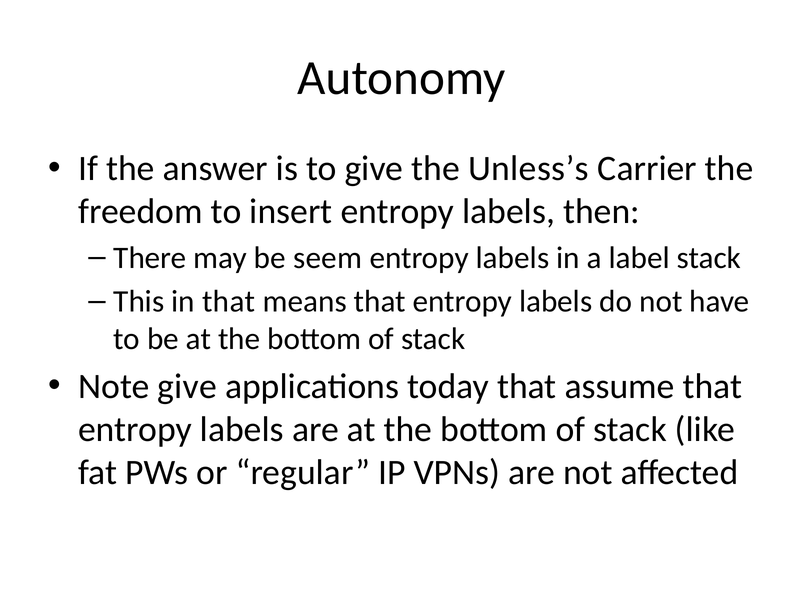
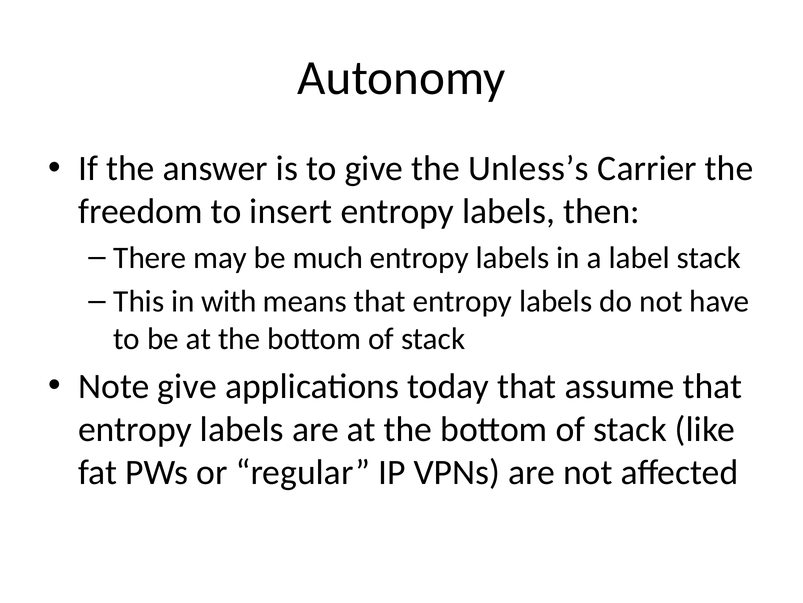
seem: seem -> much (328, 257)
in that: that -> with (229, 301)
